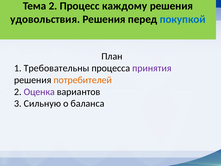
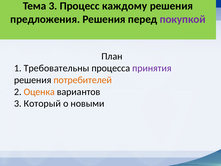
Тема 2: 2 -> 3 (53, 6)
удовольствия: удовольствия -> предложения (45, 19)
покупкой colour: blue -> purple (183, 19)
Оценка colour: purple -> orange (39, 92)
Сильную: Сильную -> Который (42, 103)
баланса: баланса -> новыми (88, 103)
